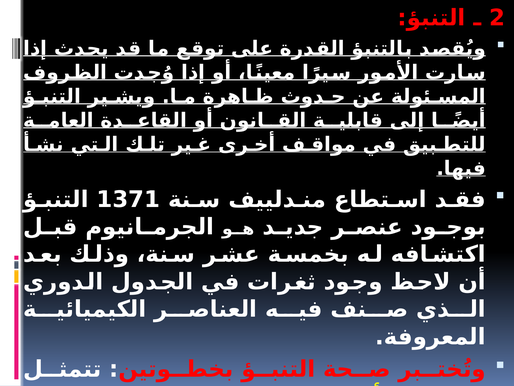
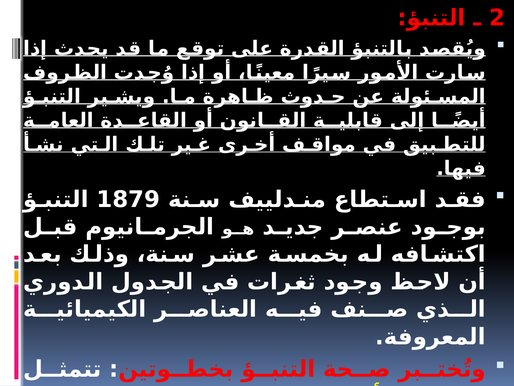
1371: 1371 -> 1879 (128, 199)
